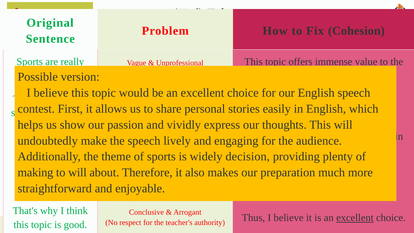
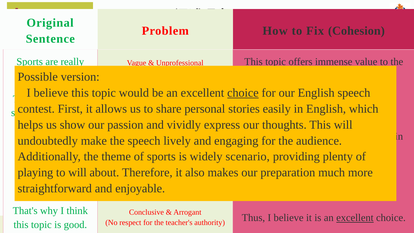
choice underline: none -> present (243, 93)
decision: decision -> scenario (248, 157)
making: making -> playing (35, 172)
